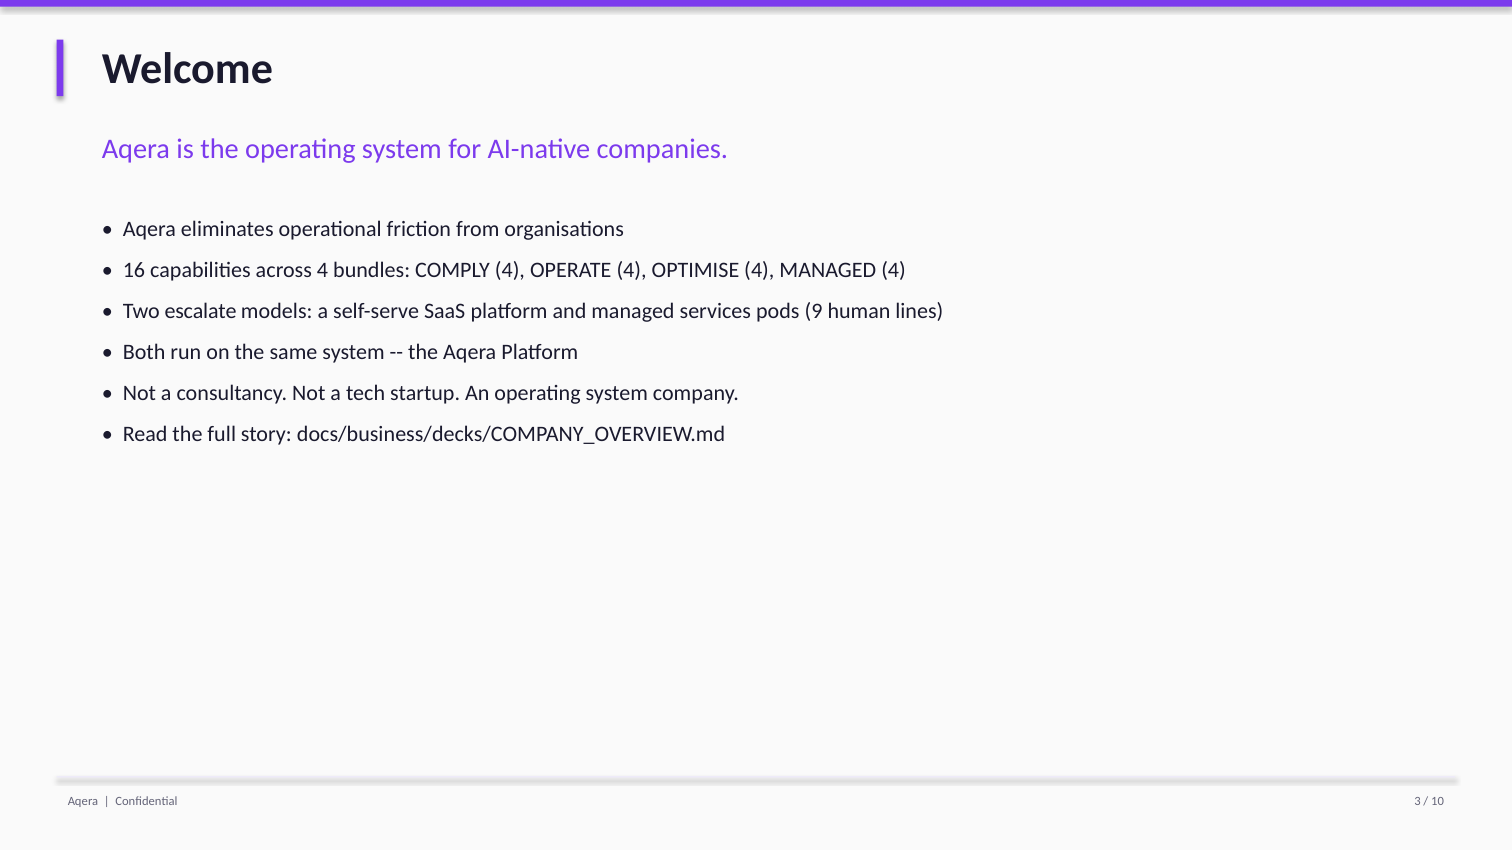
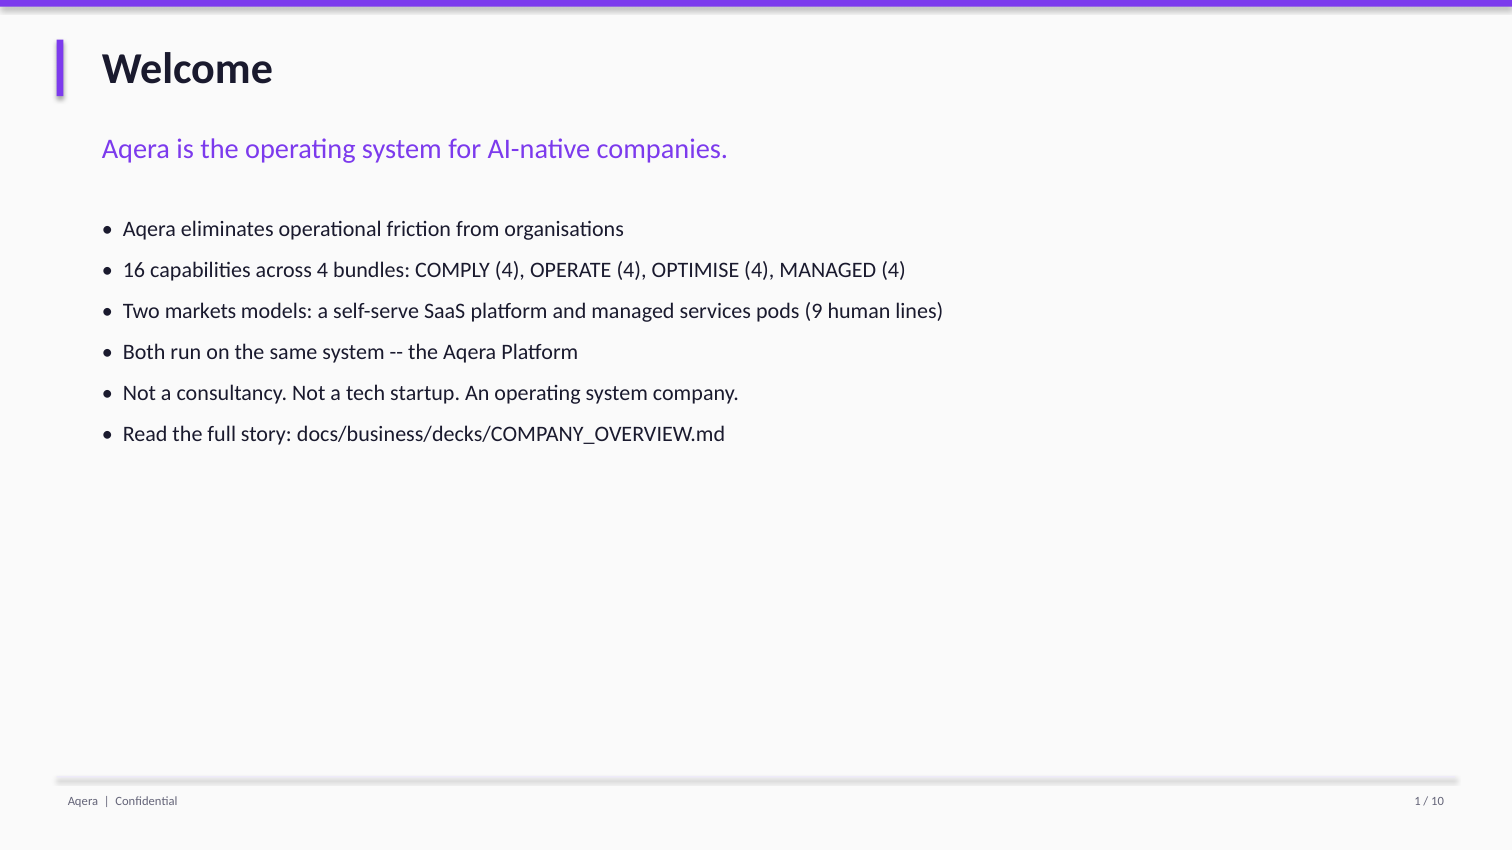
escalate: escalate -> markets (201, 311)
3: 3 -> 1 (1417, 802)
